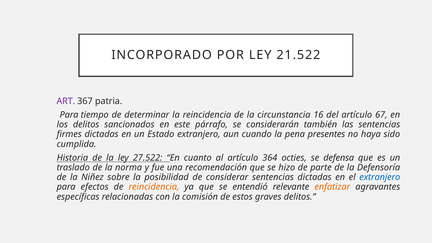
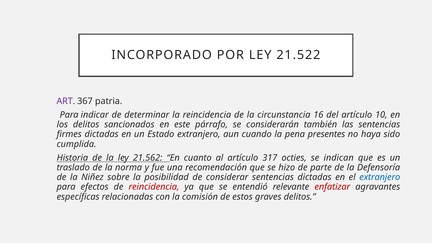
tiempo: tiempo -> indicar (95, 115)
67: 67 -> 10 (381, 115)
27.522: 27.522 -> 21.562 (148, 158)
364: 364 -> 317 (270, 158)
defensa: defensa -> indican (339, 158)
reincidencia colour: orange -> red (154, 187)
enfatizar colour: orange -> red (332, 187)
